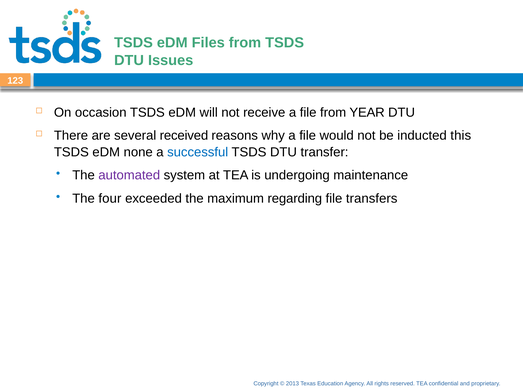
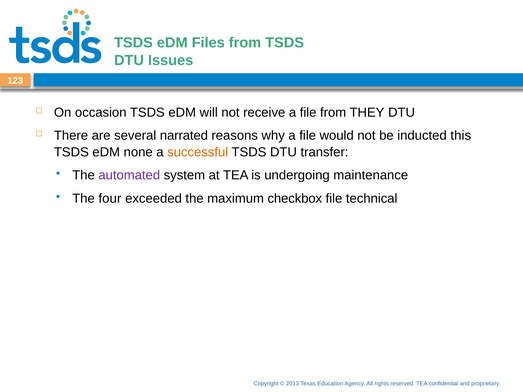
YEAR: YEAR -> THEY (367, 112)
received: received -> narrated (184, 136)
successful colour: blue -> orange (198, 152)
regarding: regarding -> checkbox (295, 199)
transfers: transfers -> technical (372, 199)
